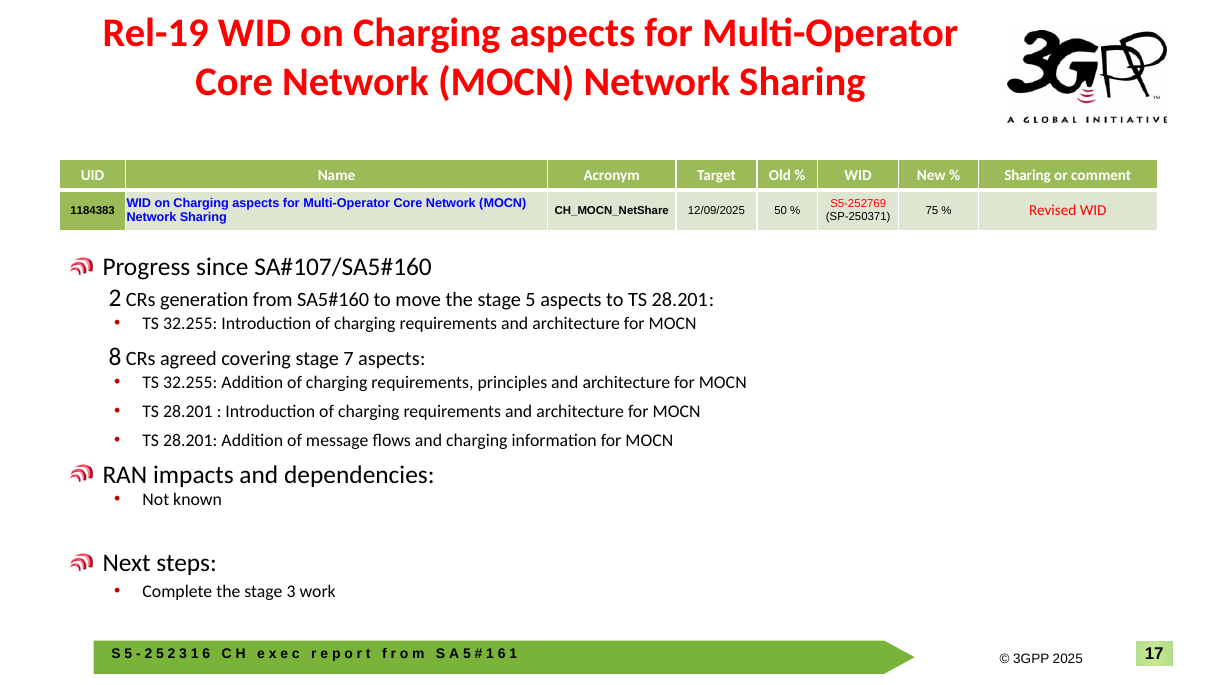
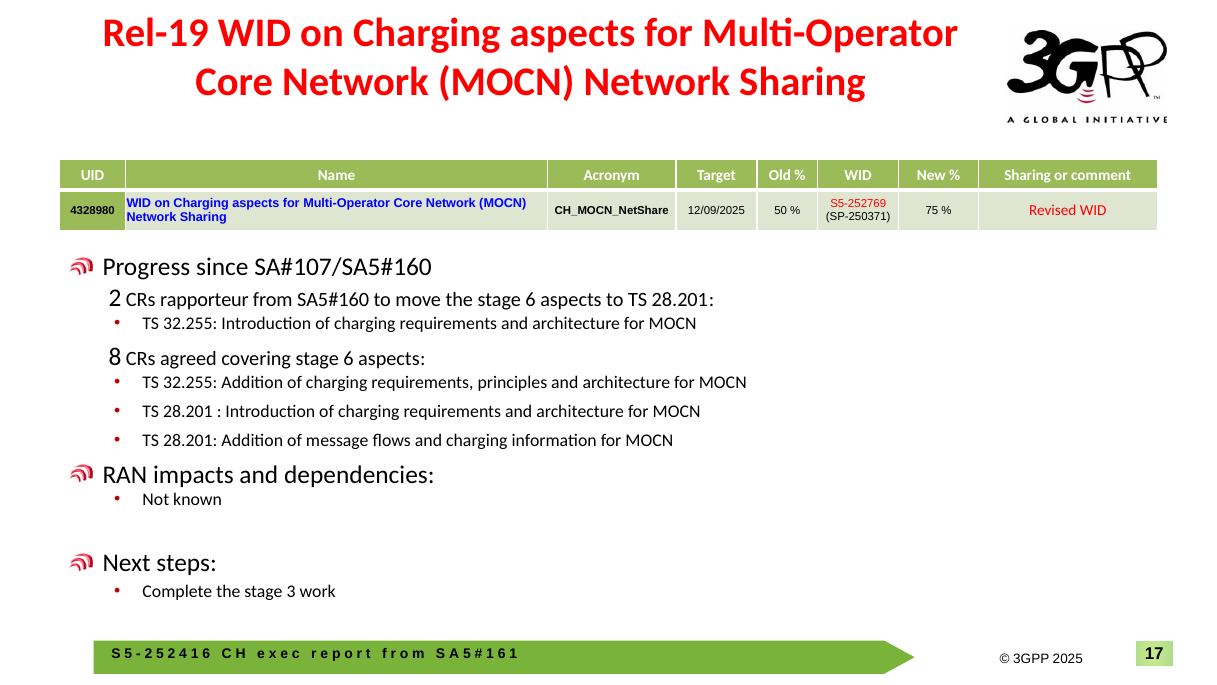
1184383: 1184383 -> 4328980 (93, 211)
generation: generation -> rapporteur (204, 299)
the stage 5: 5 -> 6 (531, 299)
covering stage 7: 7 -> 6 (349, 359)
2 3: 3 -> 4 (183, 654)
